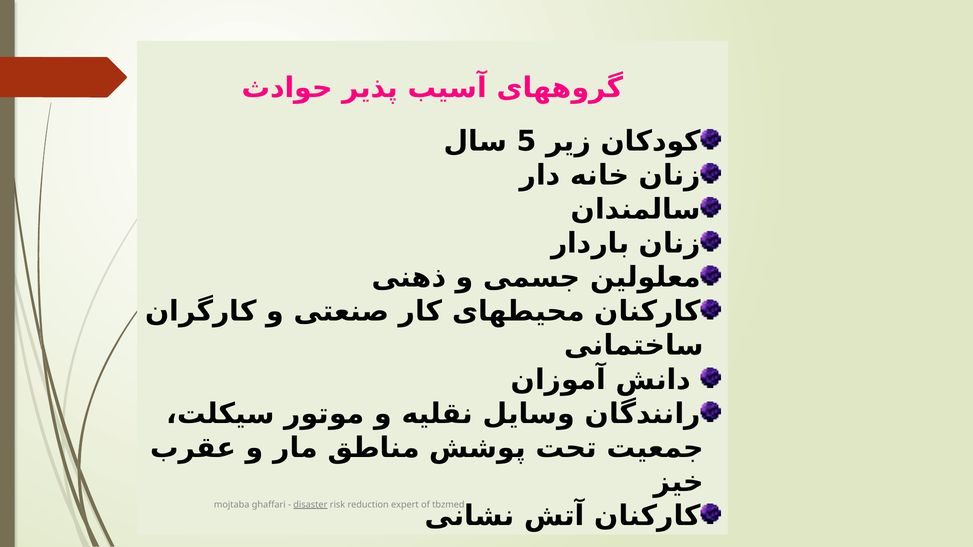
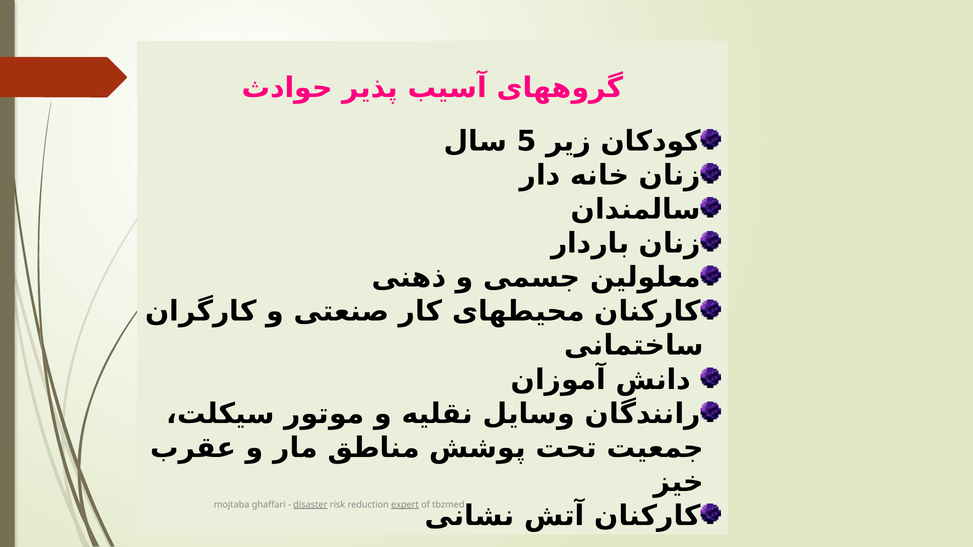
expert underline: none -> present (405, 505)
